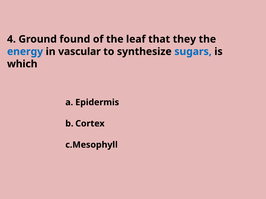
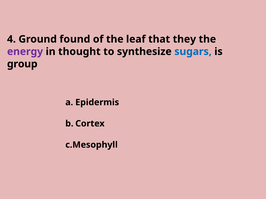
energy colour: blue -> purple (25, 52)
vascular: vascular -> thought (79, 52)
which: which -> group (22, 64)
